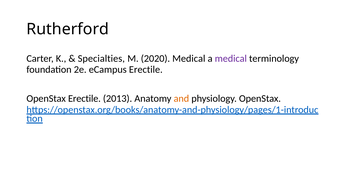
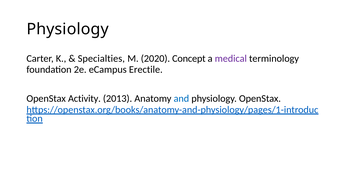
Rutherford: Rutherford -> Physiology (68, 29)
2020 Medical: Medical -> Concept (189, 59)
OpenStax Erectile: Erectile -> Activity (84, 99)
and colour: orange -> blue (181, 99)
